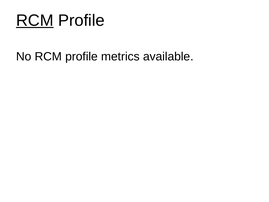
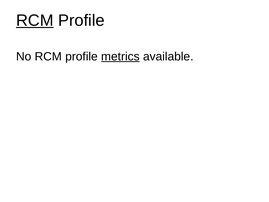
metrics underline: none -> present (120, 56)
